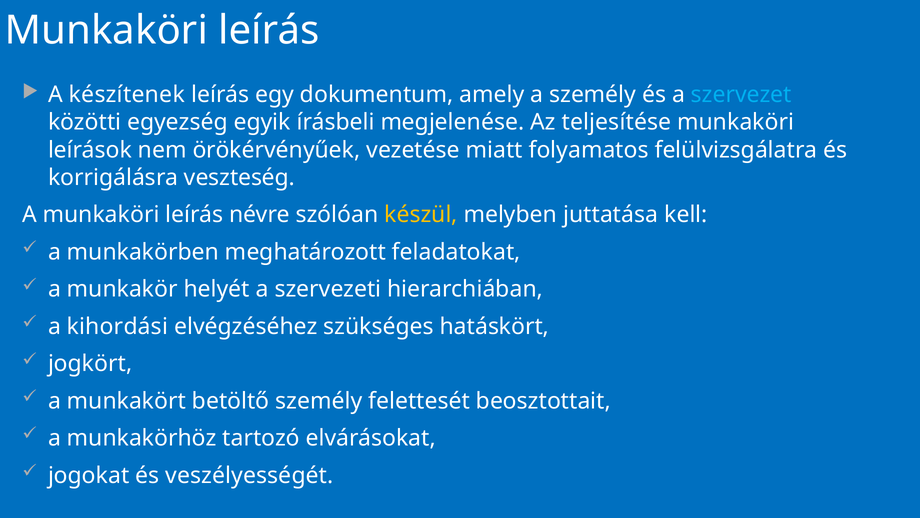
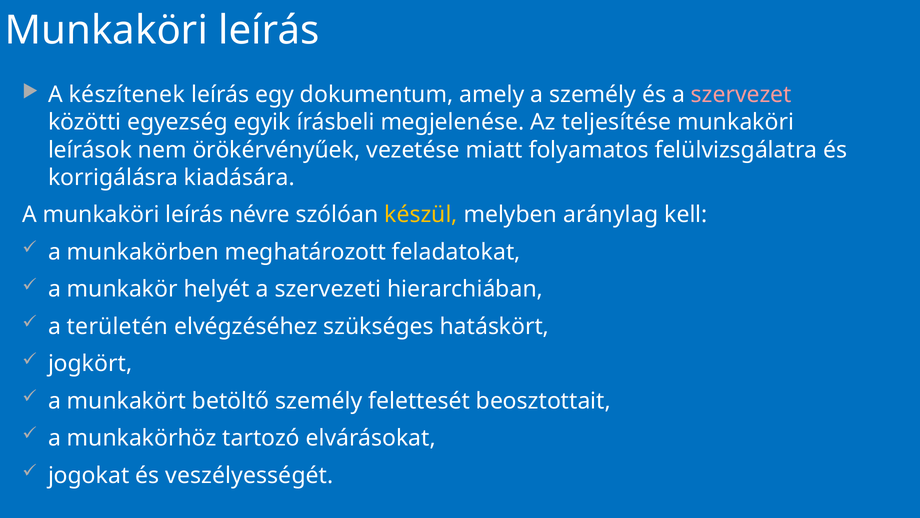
szervezet colour: light blue -> pink (741, 95)
veszteség: veszteség -> kiadására (239, 177)
juttatása: juttatása -> aránylag (611, 215)
kihordási: kihordási -> területén (117, 326)
